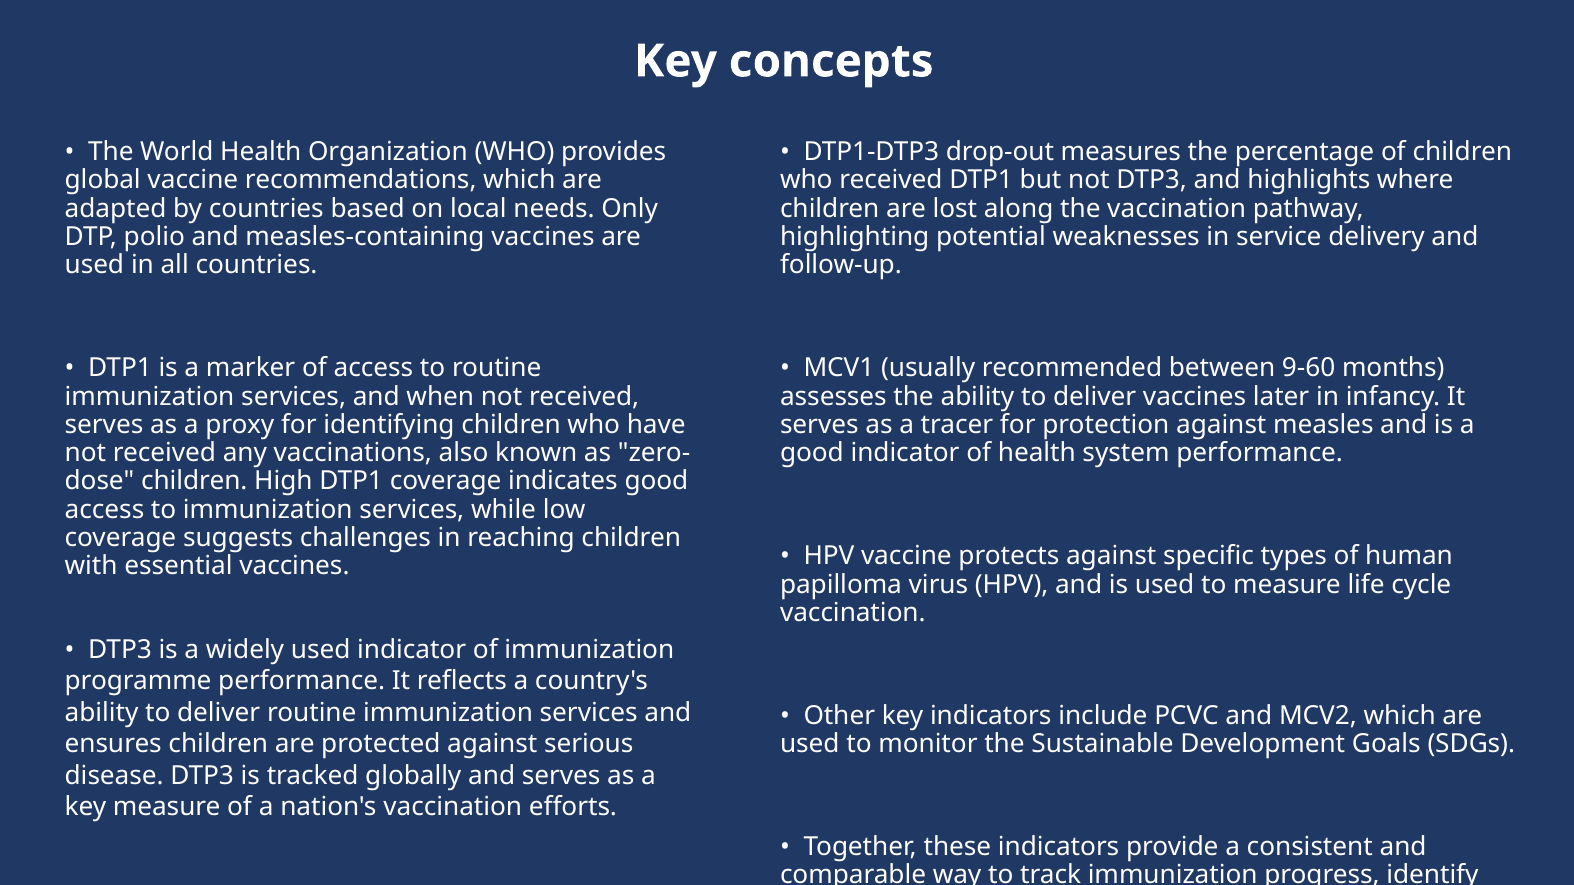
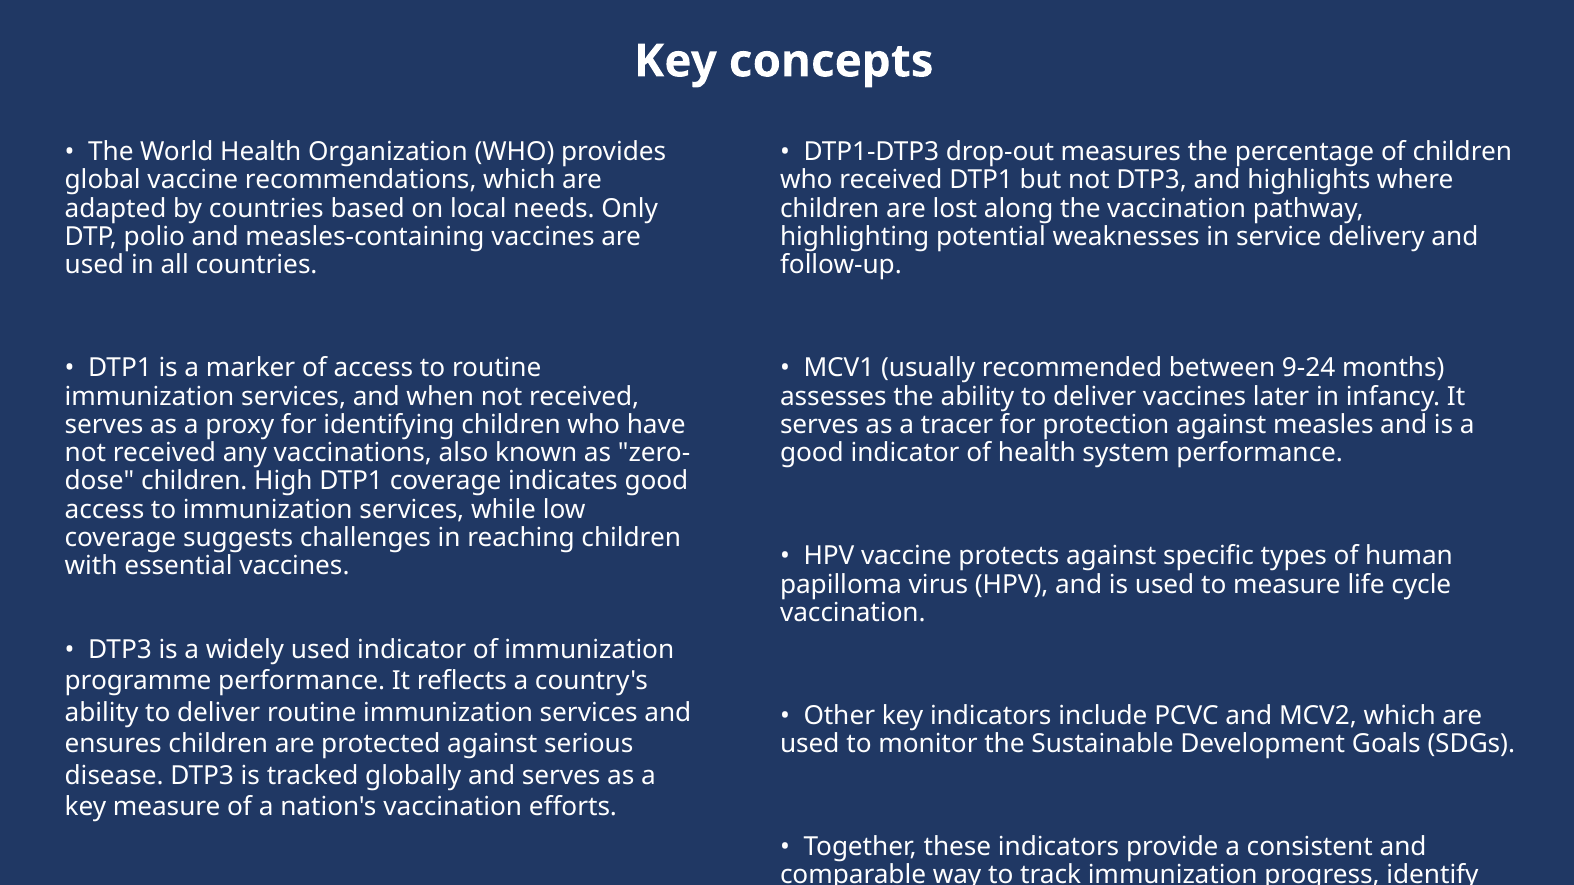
9-60: 9-60 -> 9-24 (1309, 368)
